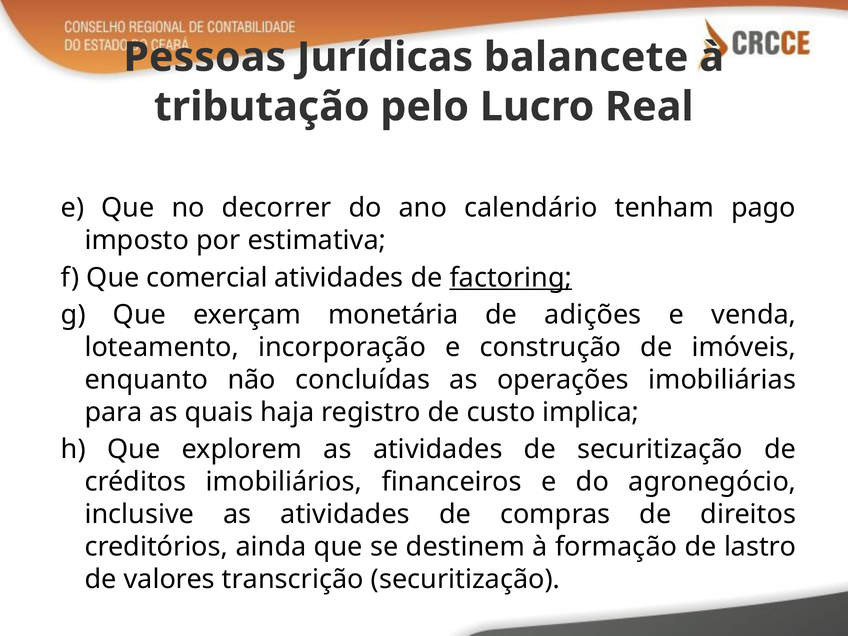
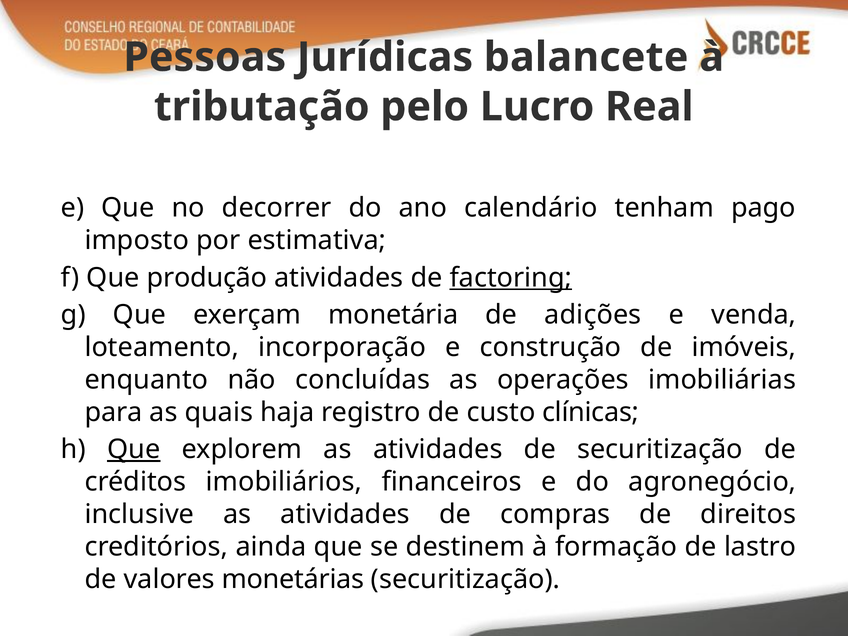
comercial: comercial -> produção (207, 278)
implica: implica -> clínicas (591, 412)
Que underline: none -> present (134, 449)
transcrição: transcrição -> monetárias (293, 579)
